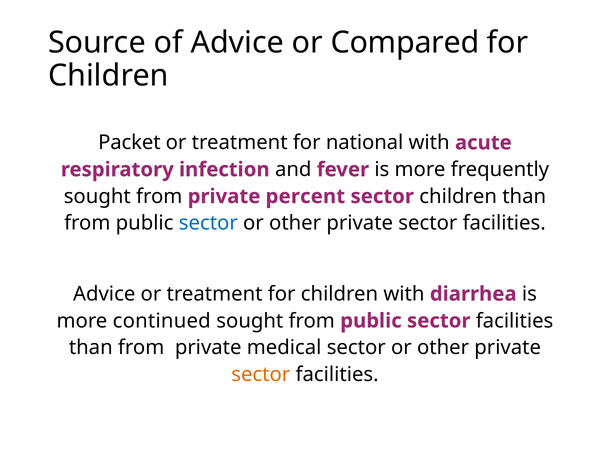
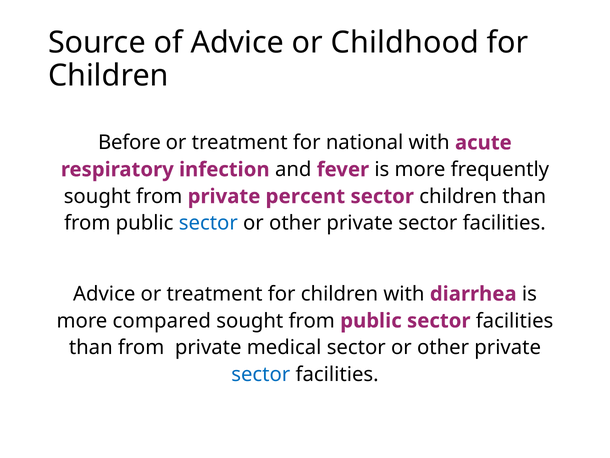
Compared: Compared -> Childhood (405, 43)
Packet: Packet -> Before (129, 143)
continued: continued -> compared (162, 320)
sector colour: orange -> blue (261, 374)
